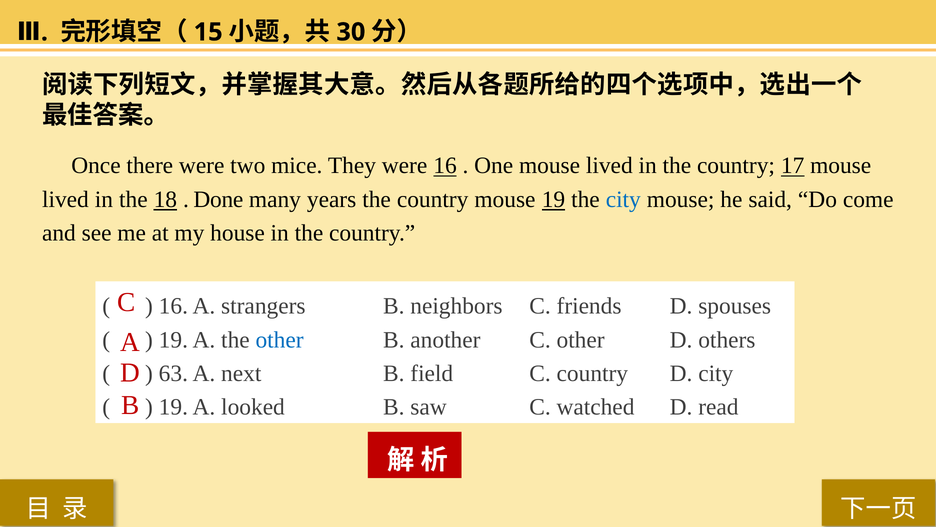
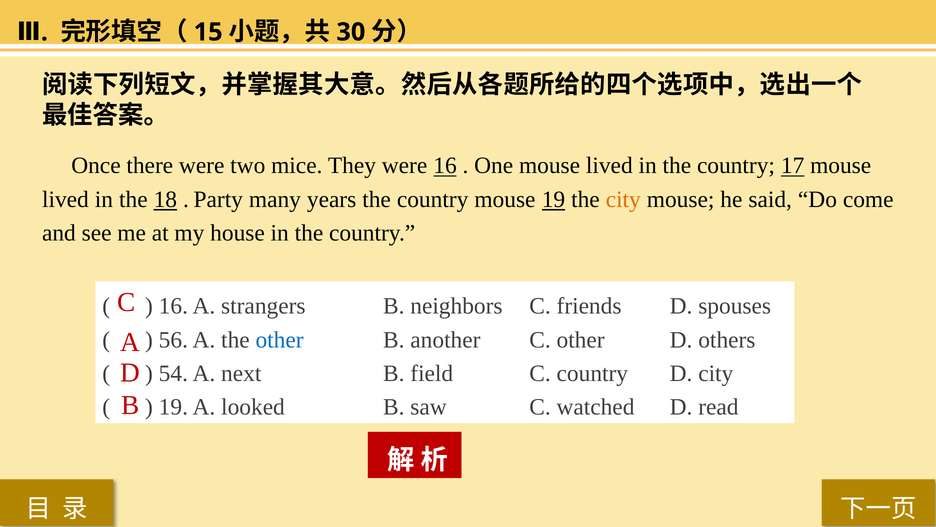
Done: Done -> Party (218, 199)
city colour: blue -> orange (623, 199)
19: 19 -> 56 (173, 339)
63: 63 -> 54 (173, 373)
